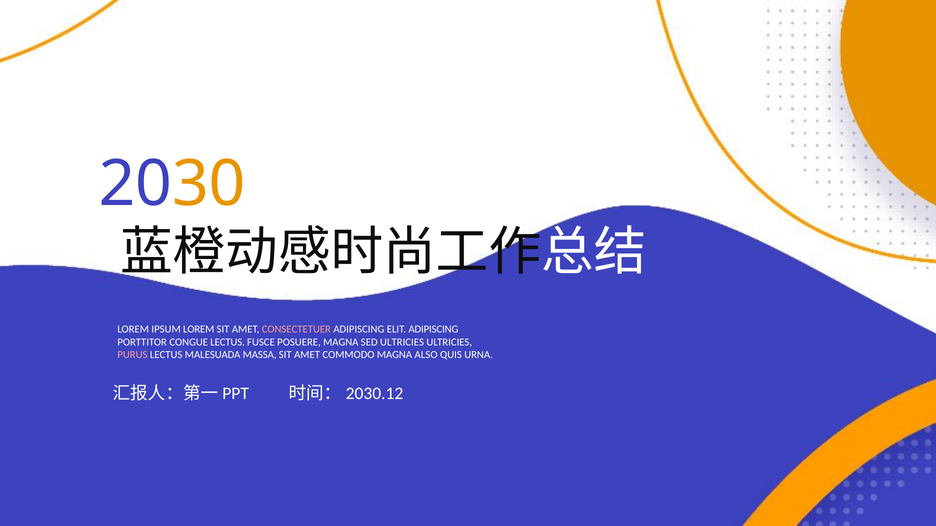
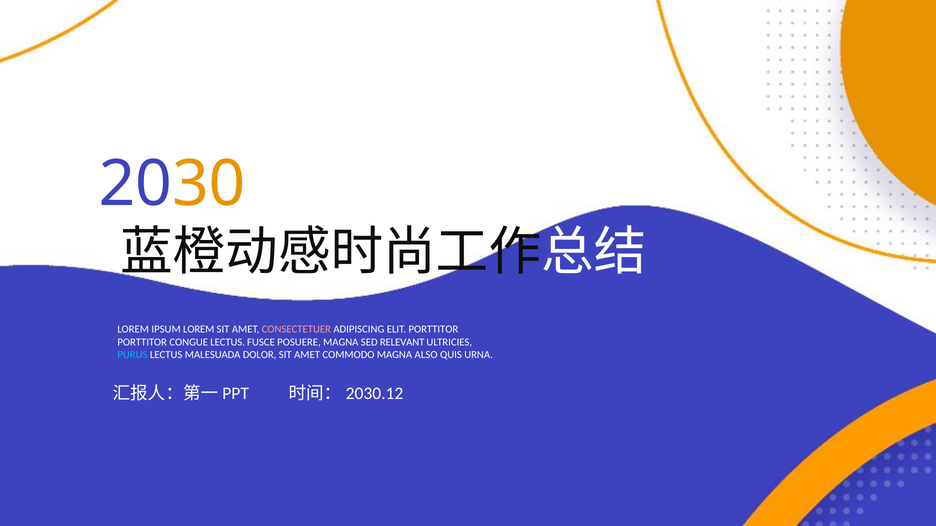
ELIT ADIPISCING: ADIPISCING -> PORTTITOR (433, 329)
SED ULTRICIES: ULTRICIES -> RELEVANT (402, 342)
PURUS colour: pink -> light blue (132, 355)
MASSA: MASSA -> DOLOR (260, 355)
